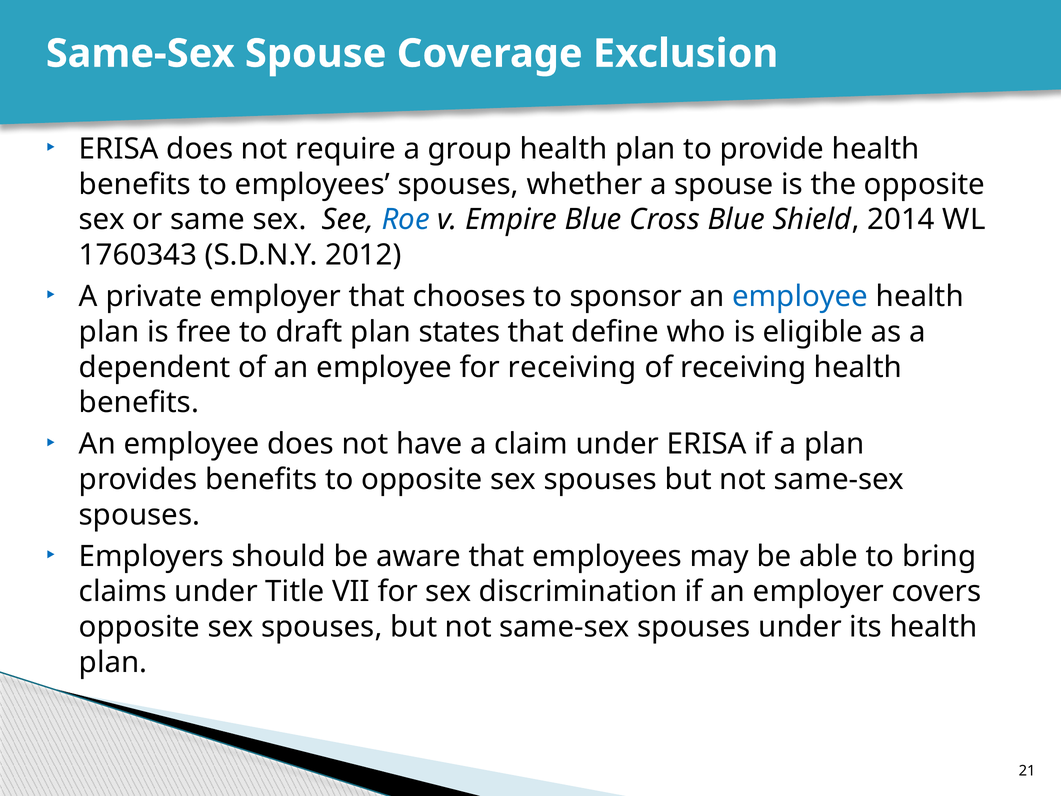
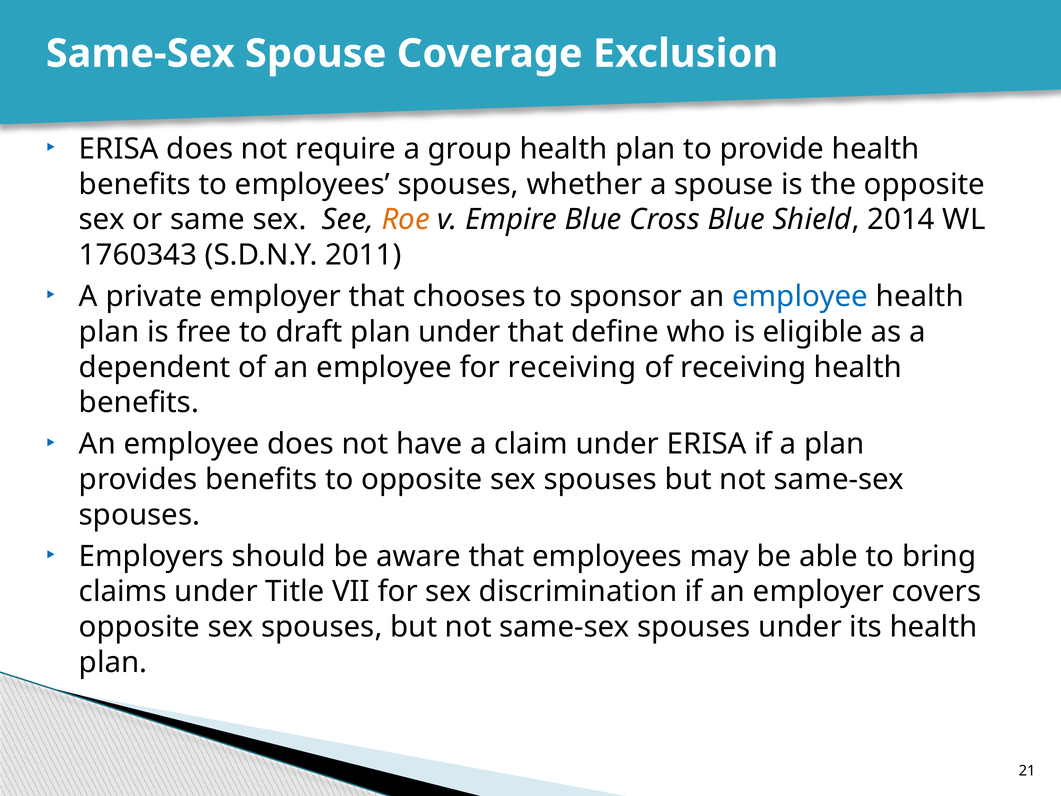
Roe colour: blue -> orange (406, 220)
2012: 2012 -> 2011 (363, 255)
plan states: states -> under (459, 332)
